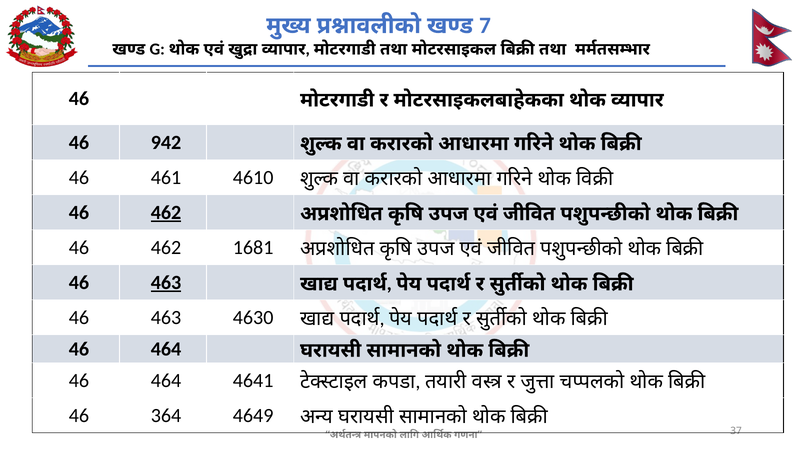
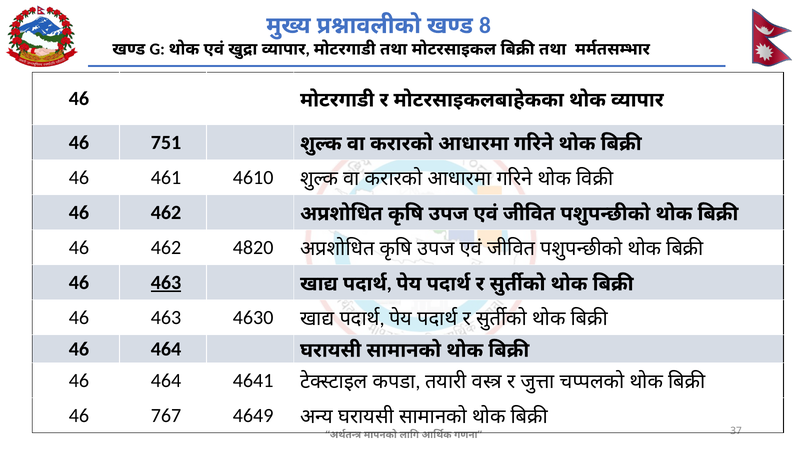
7: 7 -> 8 (485, 25)
942: 942 -> 751 (166, 142)
462 underline: present -> none (166, 212)
1681: 1681 -> 4820 (253, 247)
364: 364 -> 767 (166, 415)
